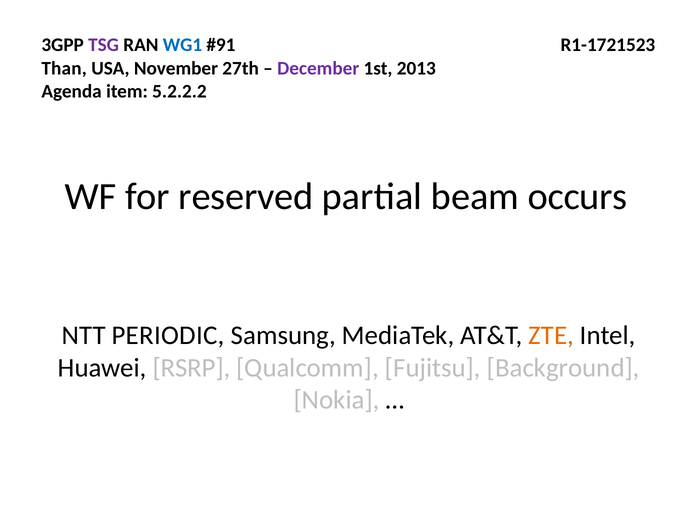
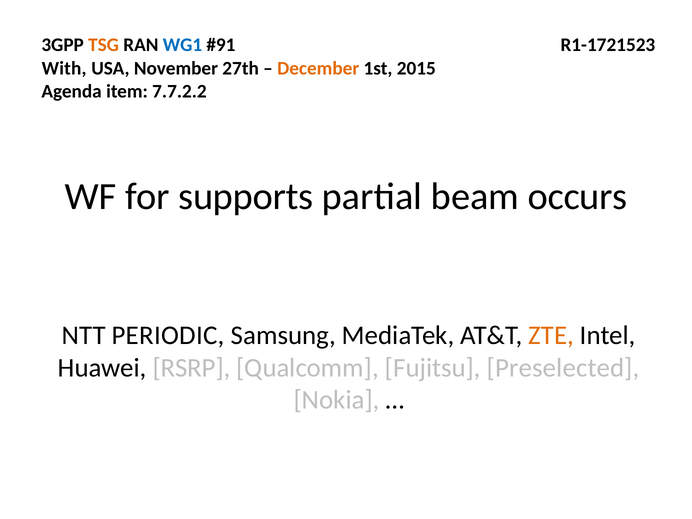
TSG colour: purple -> orange (104, 45)
Than: Than -> With (64, 68)
December colour: purple -> orange (318, 68)
2013: 2013 -> 2015 (416, 68)
5.2.2.2: 5.2.2.2 -> 7.7.2.2 (179, 91)
reserved: reserved -> supports (246, 196)
Background: Background -> Preselected (563, 368)
